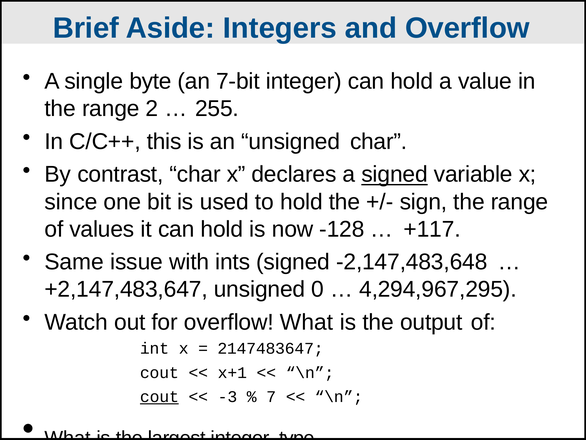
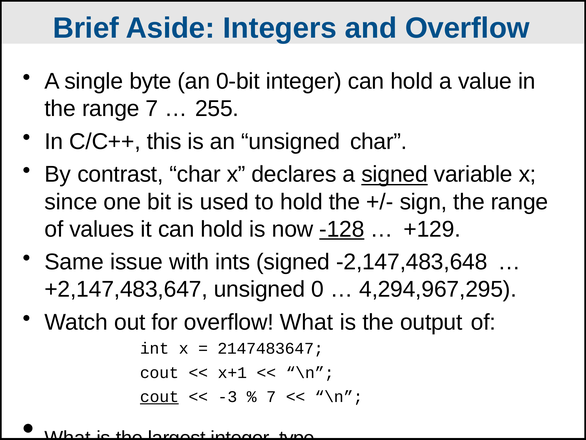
7-bit: 7-bit -> 0-bit (238, 81)
range 2: 2 -> 7 (152, 109)
-128 underline: none -> present (342, 229)
+117: +117 -> +129 (432, 229)
